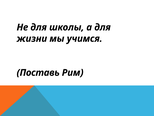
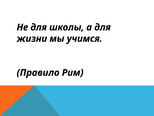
Поставь: Поставь -> Правило (38, 72)
